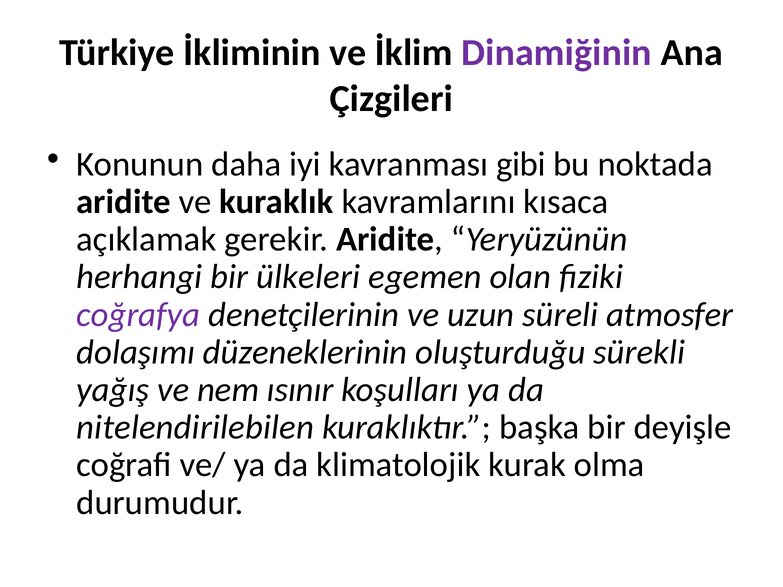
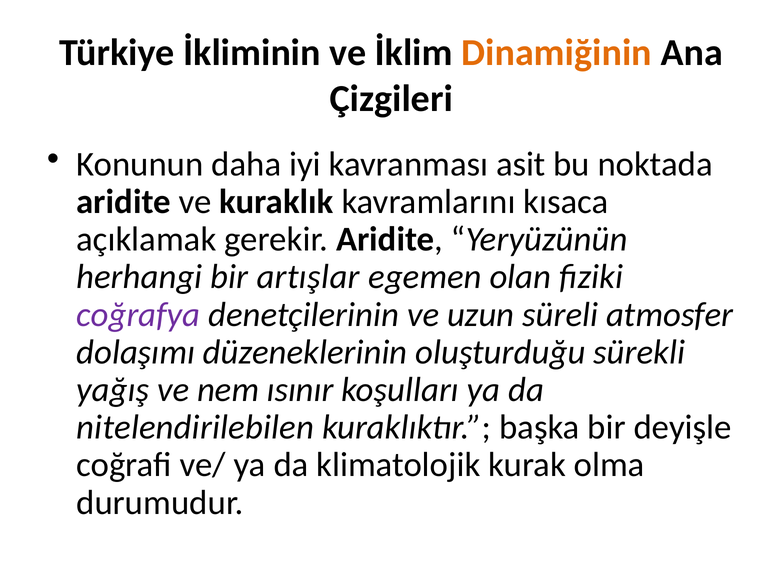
Dinamiğinin colour: purple -> orange (557, 53)
gibi: gibi -> asit (521, 164)
ülkeleri: ülkeleri -> artışlar (308, 277)
